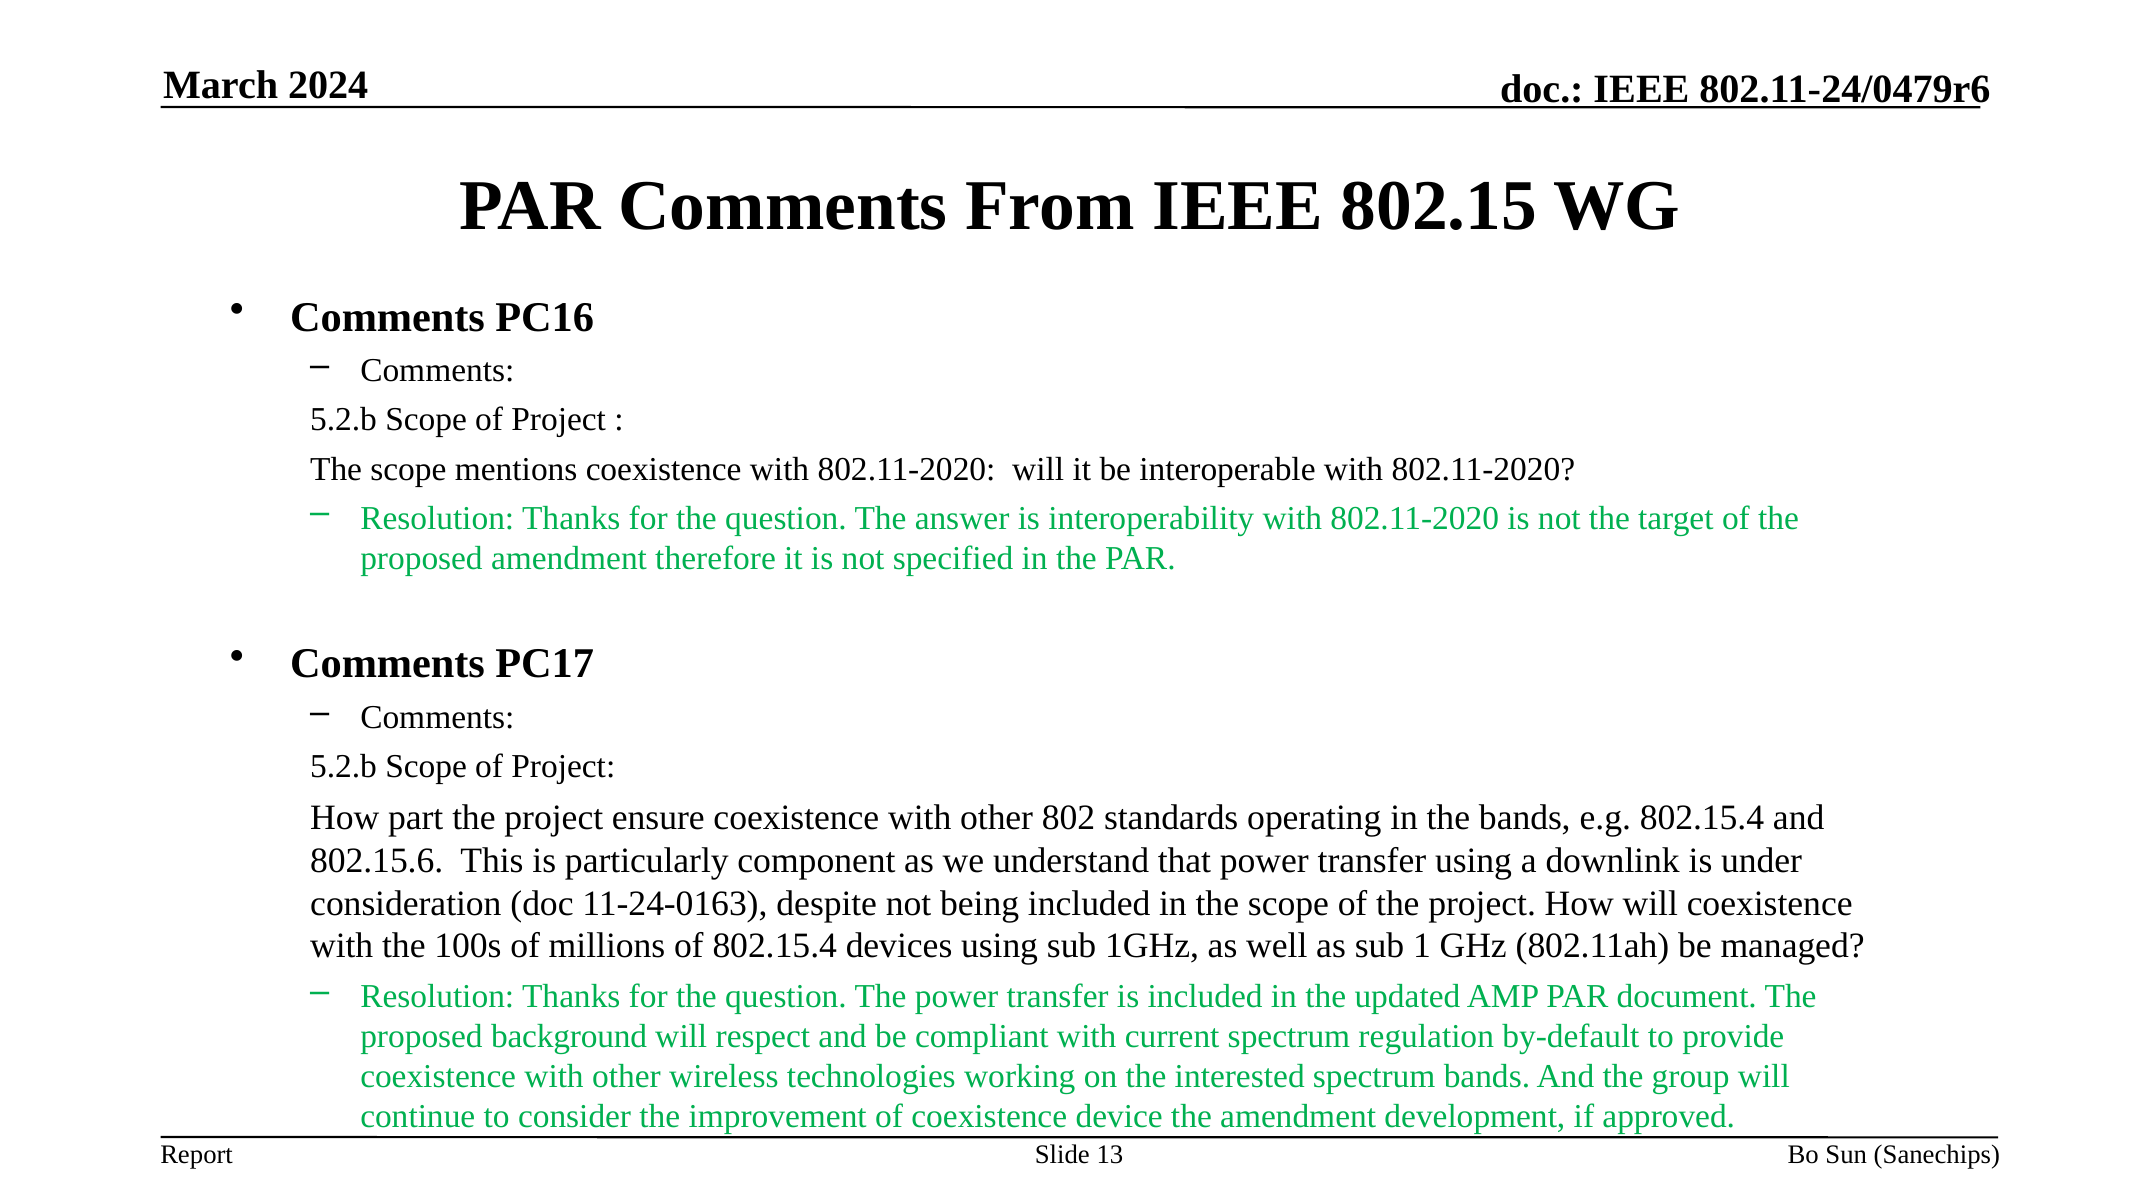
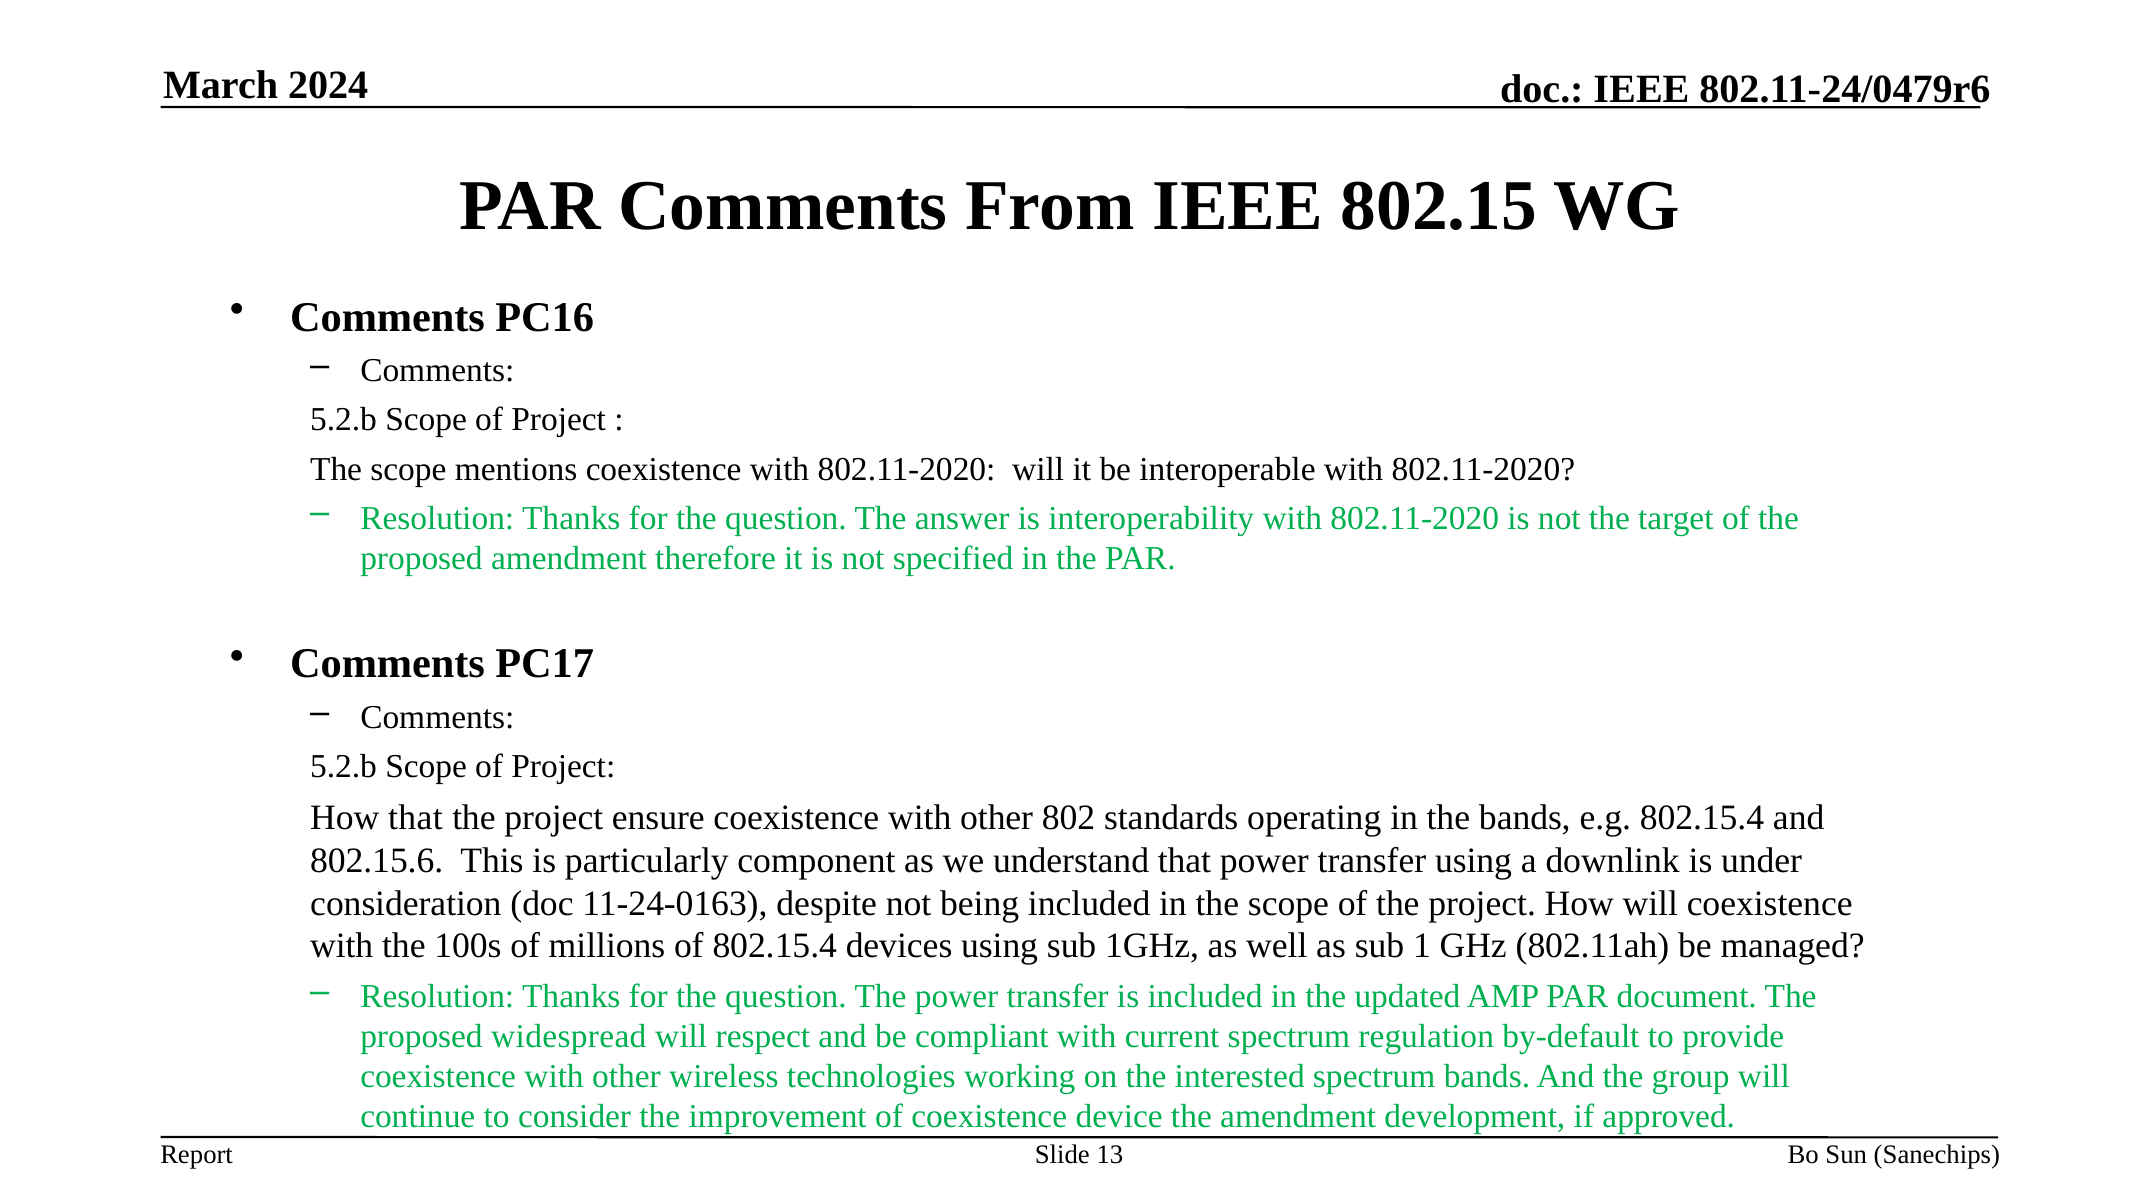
How part: part -> that (415, 818)
background: background -> widespread (569, 1037)
